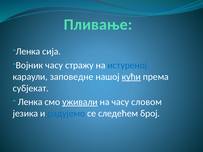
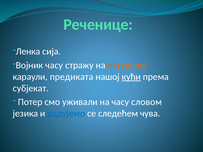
Пливање: Пливање -> Реченице (98, 25)
истуреној colour: blue -> orange (127, 65)
заповедне: заповедне -> предиката (72, 77)
Ленка: Ленка -> Потер (30, 102)
уживали underline: present -> none (80, 102)
број: број -> чува (150, 114)
